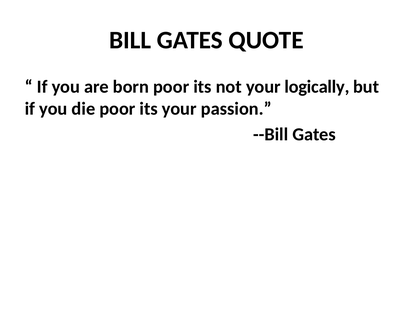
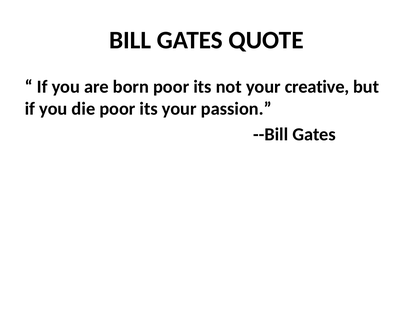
logically: logically -> creative (317, 87)
